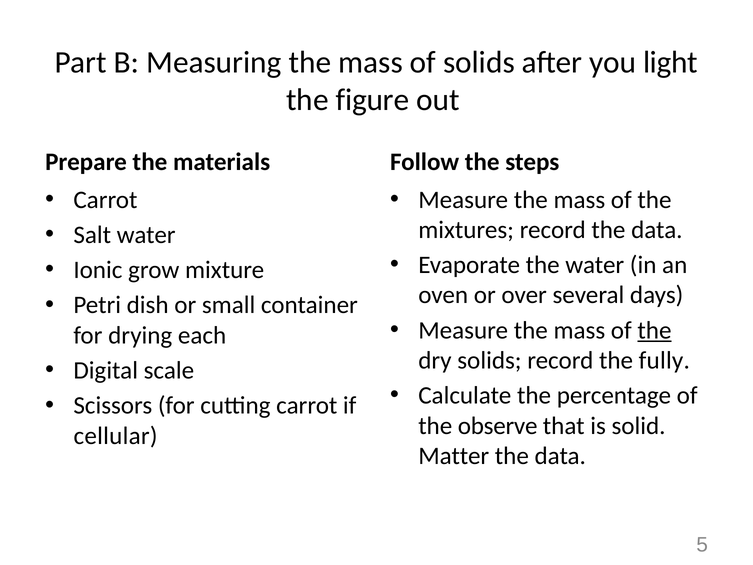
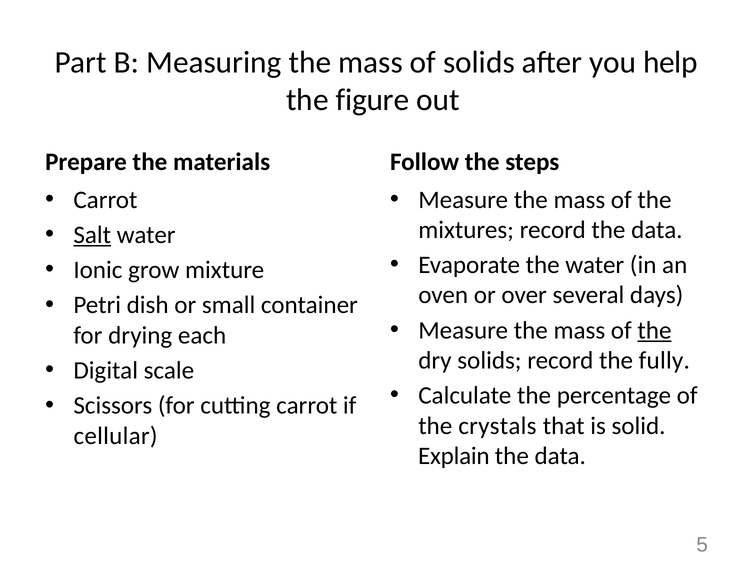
light: light -> help (670, 62)
Salt underline: none -> present (92, 235)
observe: observe -> crystals (497, 426)
Matter: Matter -> Explain (454, 456)
